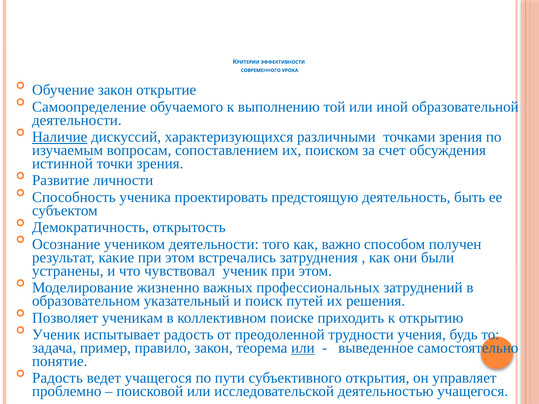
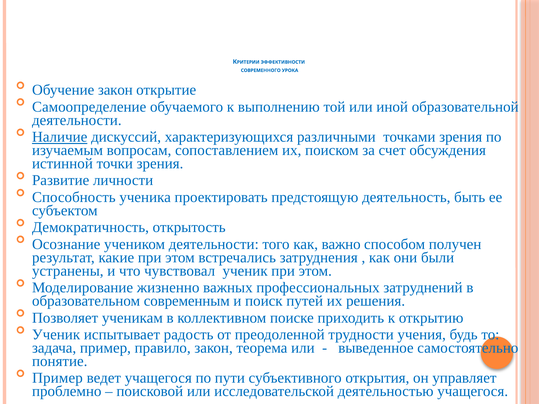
указательный: указательный -> современным (187, 301)
или underline: present -> none (303, 348)
Радость: Радость -> Пример (57, 378)
